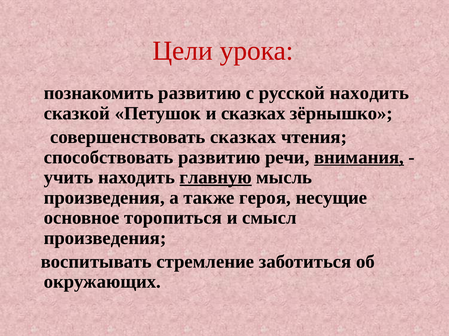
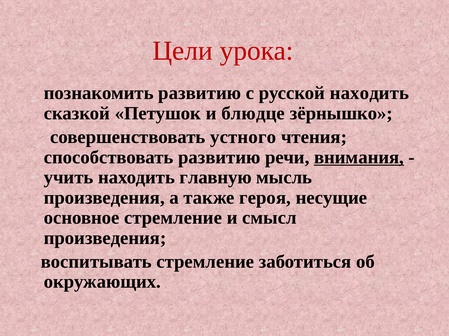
и сказках: сказках -> блюдце (253, 114)
совершенствовать сказках: сказках -> устного (243, 137)
главную underline: present -> none (216, 178)
основное торопиться: торопиться -> стремление (173, 218)
